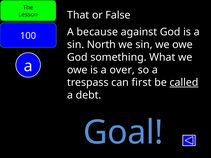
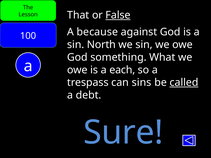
False underline: none -> present (118, 15)
over: over -> each (122, 70)
first: first -> sins (142, 83)
Goal: Goal -> Sure (123, 133)
